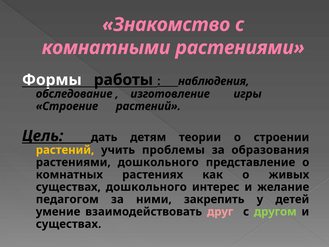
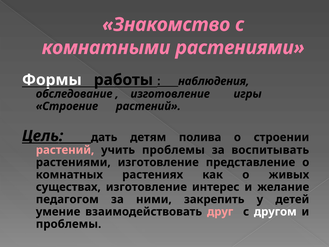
теории: теории -> полива (200, 137)
растений colour: yellow -> pink (65, 150)
образования: образования -> воспитывать (270, 150)
растениями дошкольного: дошкольного -> изготовление (158, 162)
существах дошкольного: дошкольного -> изготовление (146, 187)
другом colour: light green -> white (275, 212)
существах: существах -> проблемы (69, 224)
